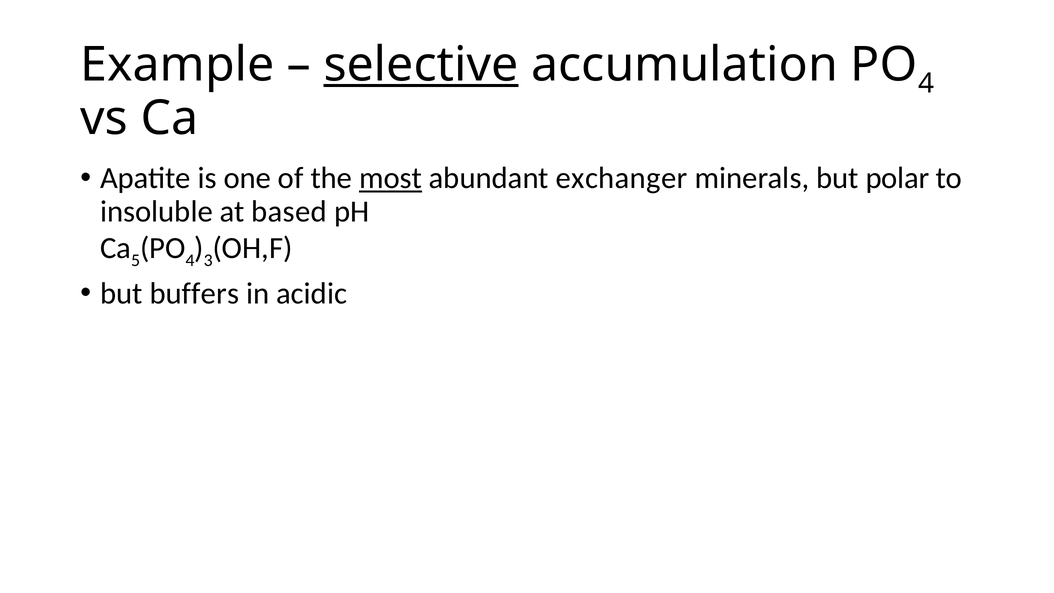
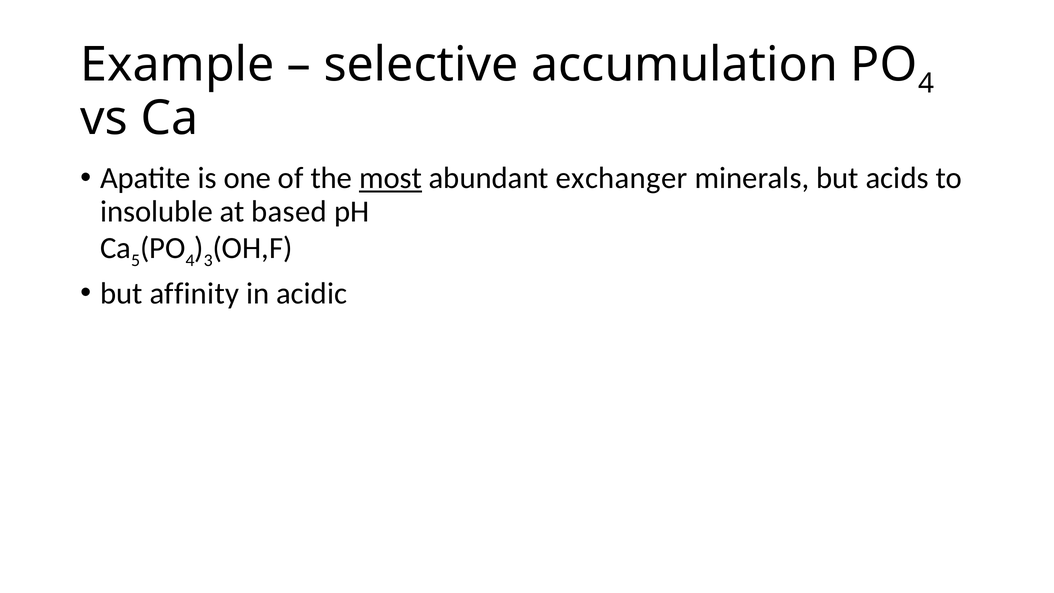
selective underline: present -> none (421, 65)
polar: polar -> acids (897, 178)
buffers: buffers -> affinity (194, 293)
